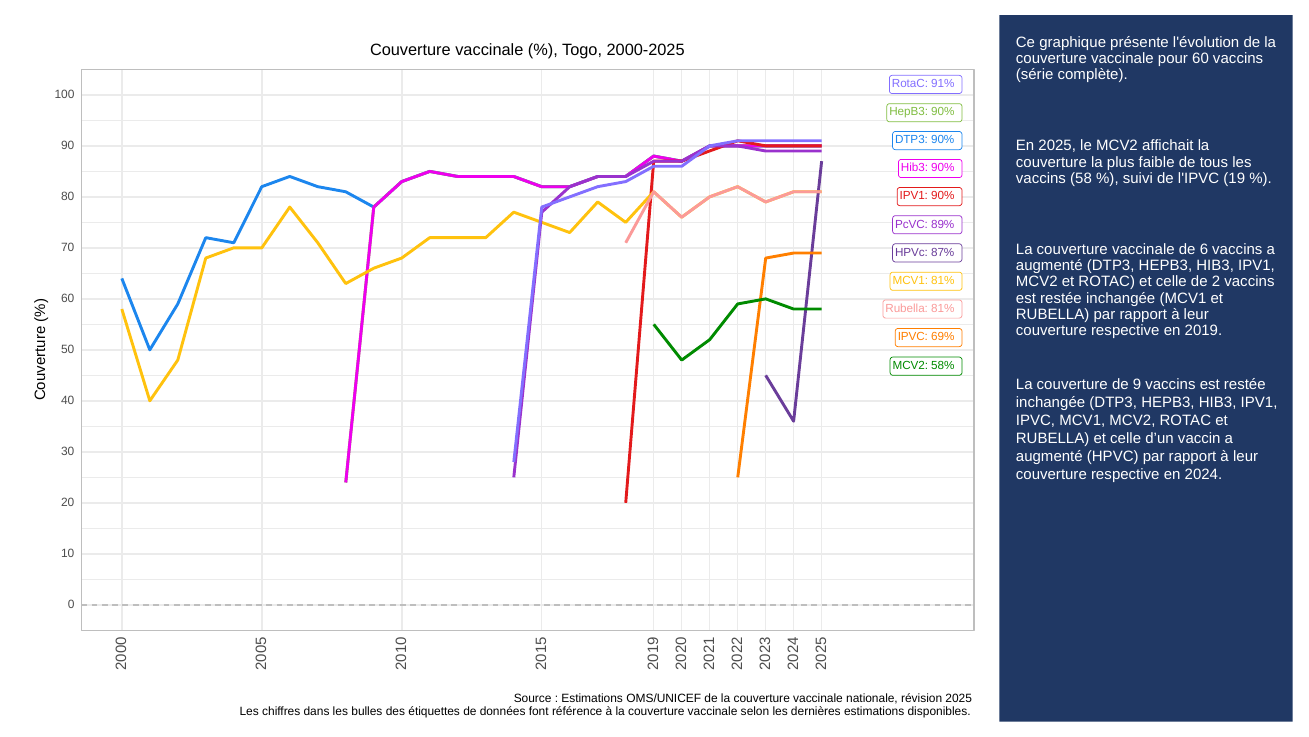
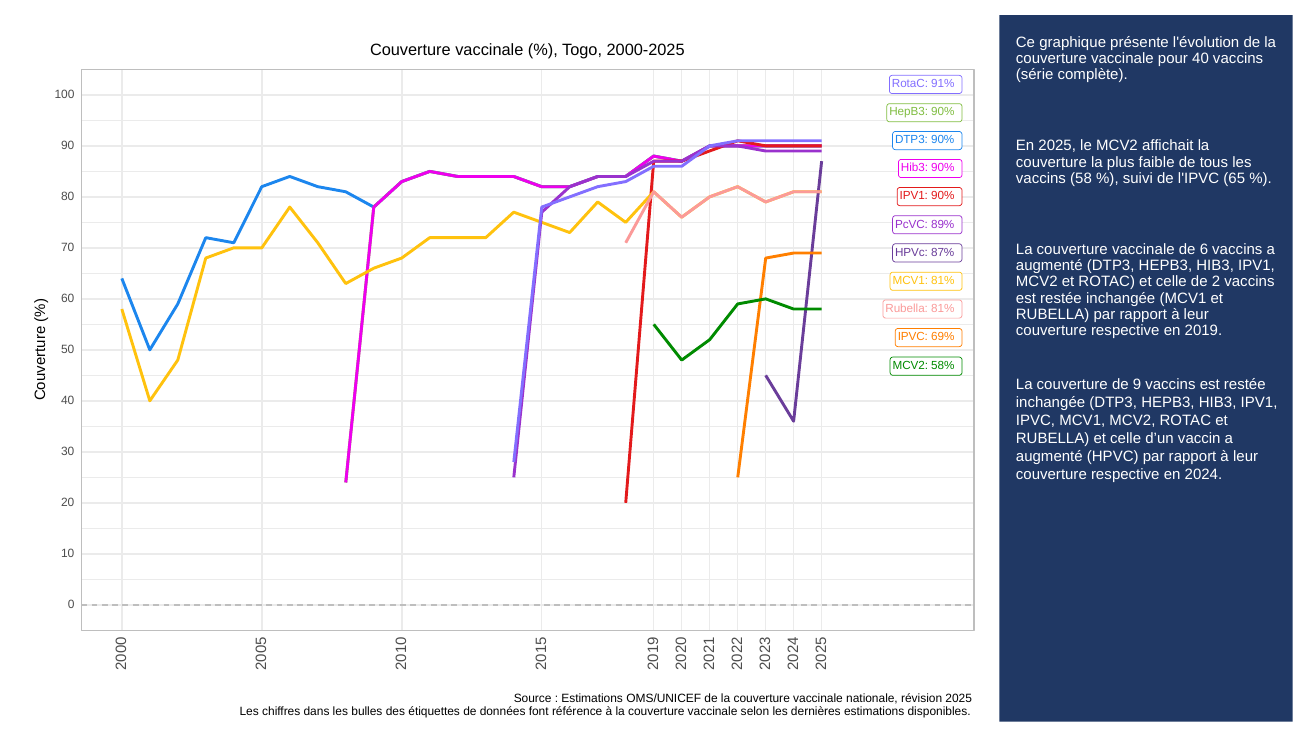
pour 60: 60 -> 40 (1201, 59)
19: 19 -> 65 (1234, 178)
